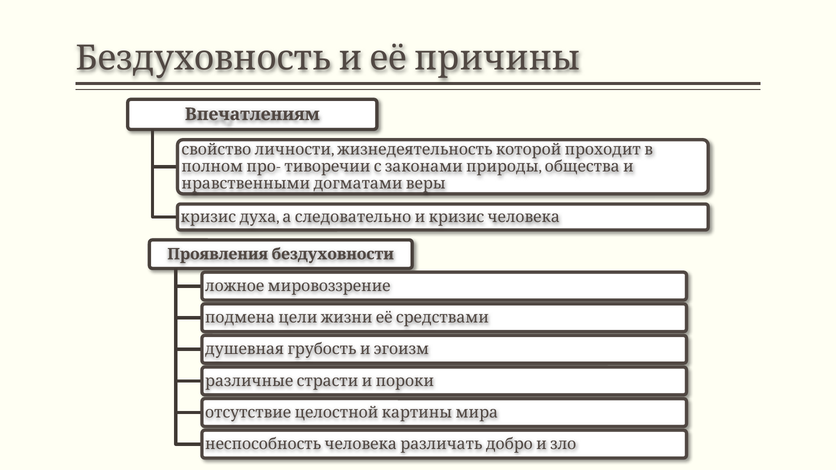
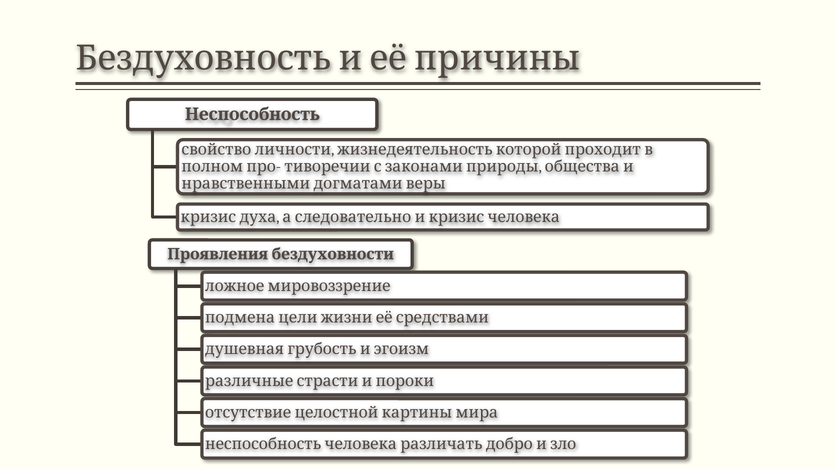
Впечатлениям: Впечатлениям -> Неспособность (252, 114)
